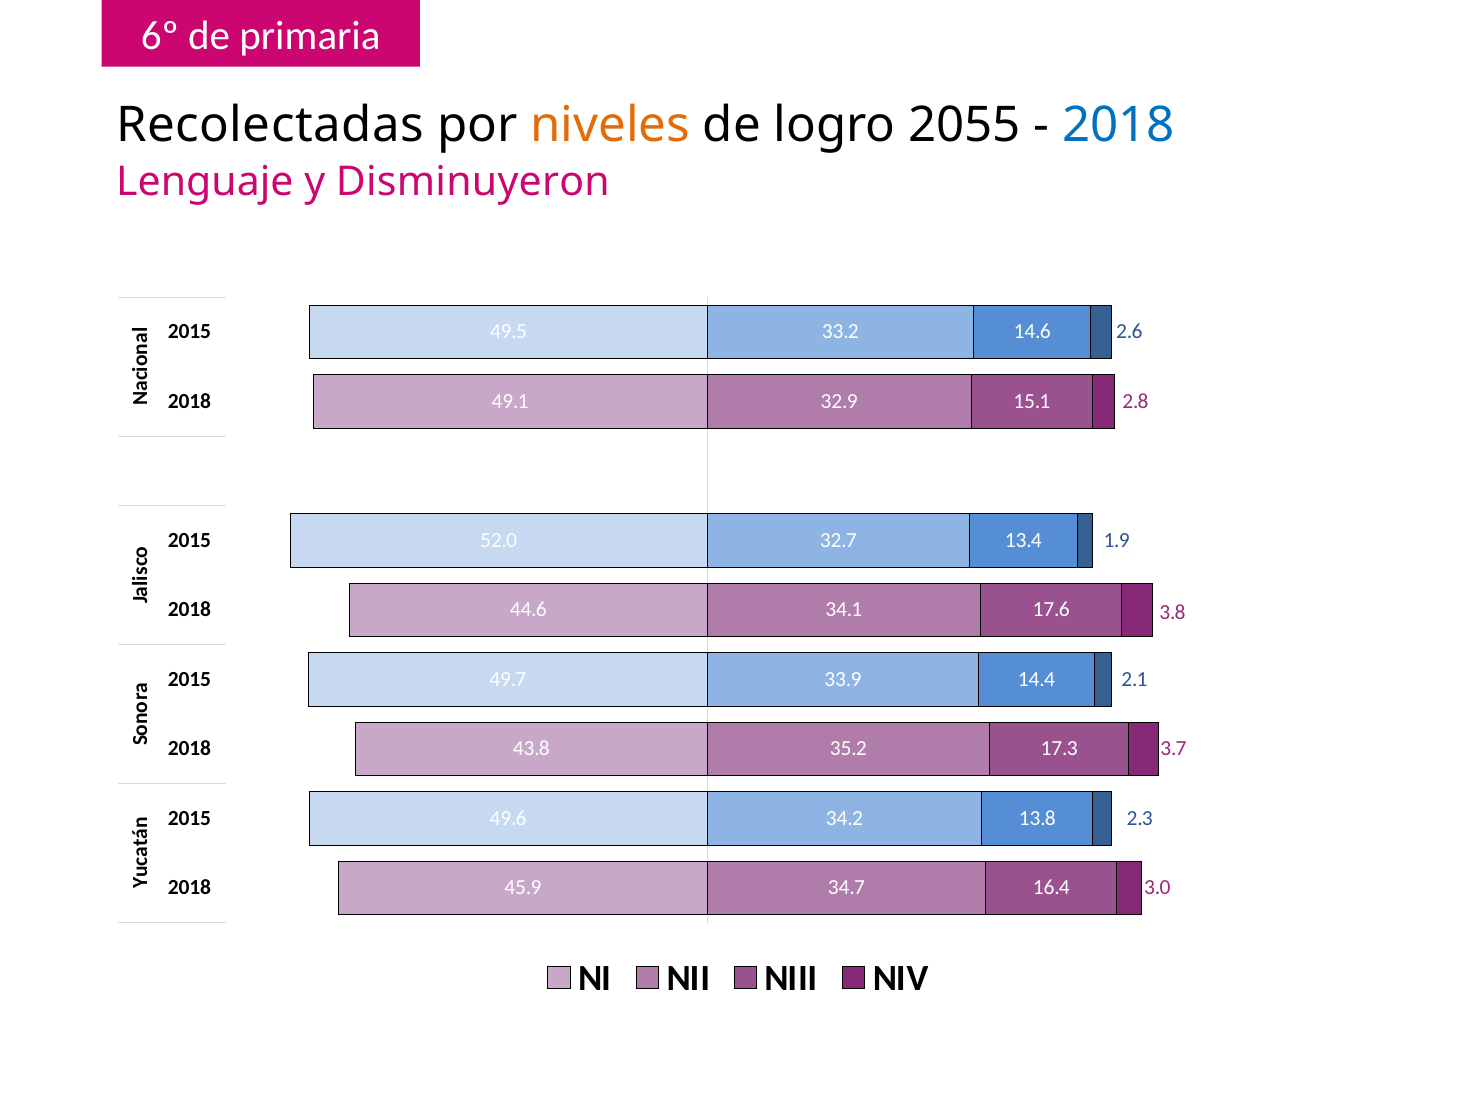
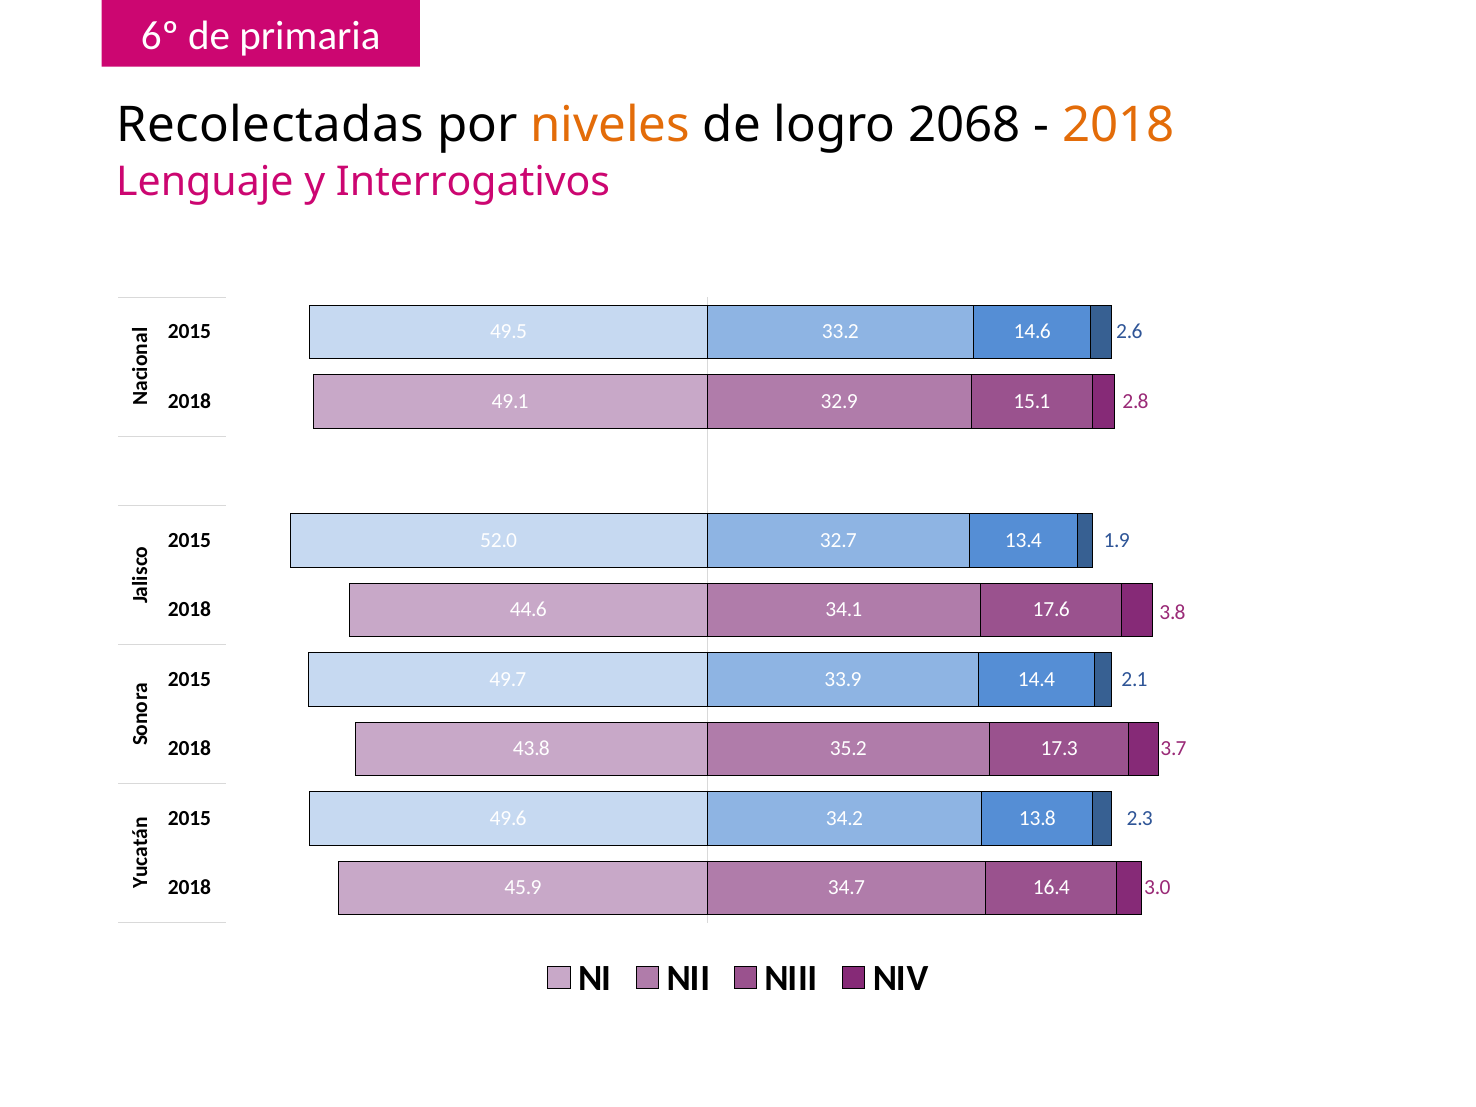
2055: 2055 -> 2068 (964, 125)
2018 colour: blue -> orange (1118, 125)
Disminuyeron: Disminuyeron -> Interrogativos (473, 182)
